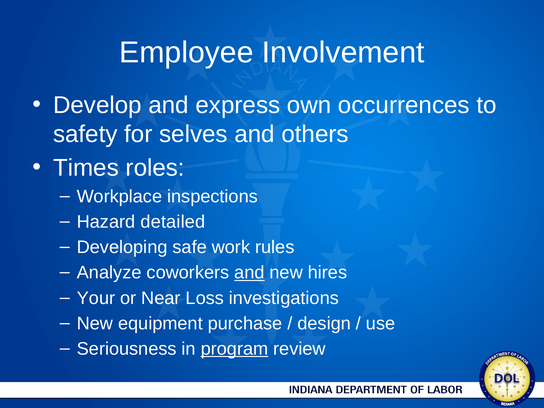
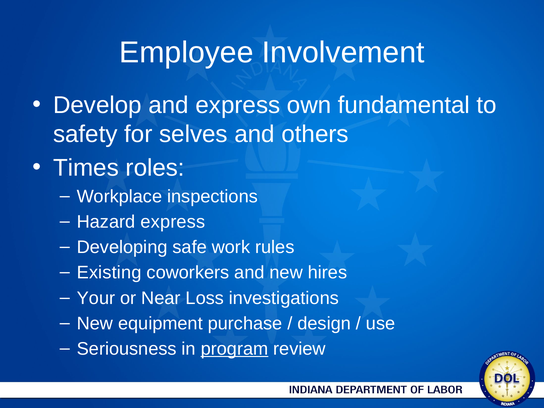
occurrences: occurrences -> fundamental (404, 105)
Hazard detailed: detailed -> express (173, 222)
Analyze: Analyze -> Existing (109, 273)
and underline: present -> none (249, 273)
